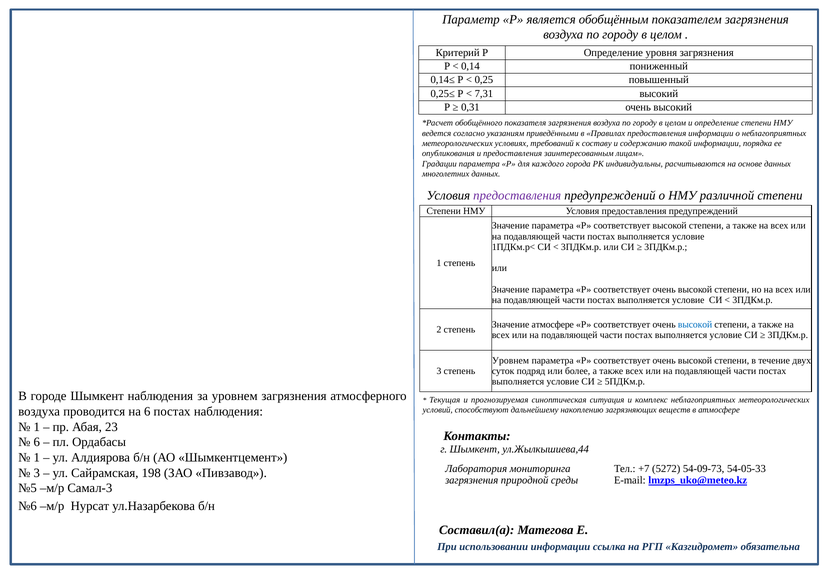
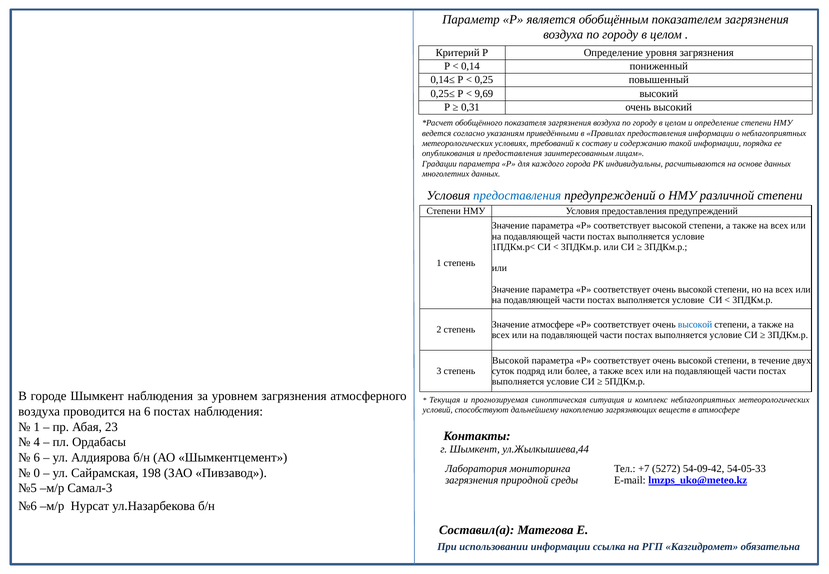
7,31: 7,31 -> 9,69 (484, 94)
предоставления colour: purple -> blue (517, 195)
Уровнем: Уровнем -> Высокой (511, 361)
6: 6 -> 4 (37, 442)
1: 1 -> 6 (37, 457)
54-09-73: 54-09-73 -> 54-09-42 (704, 468)
3: 3 -> 0 (37, 473)
